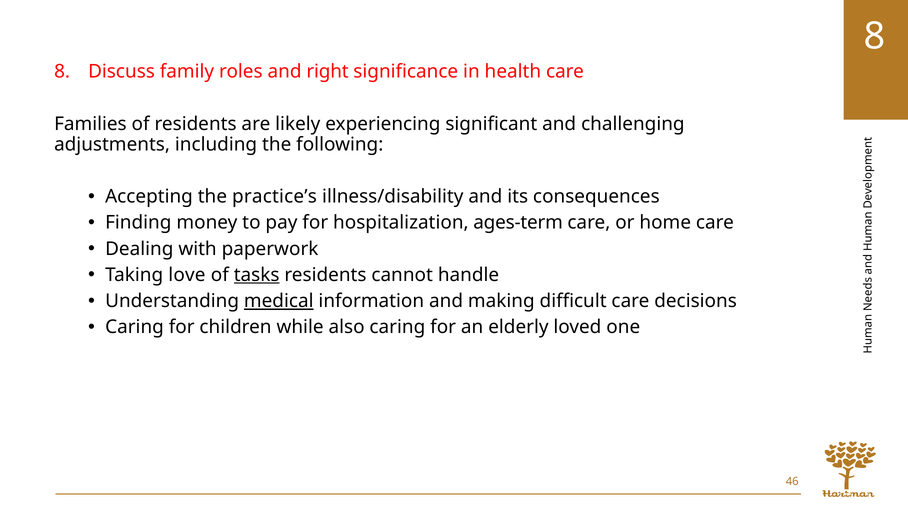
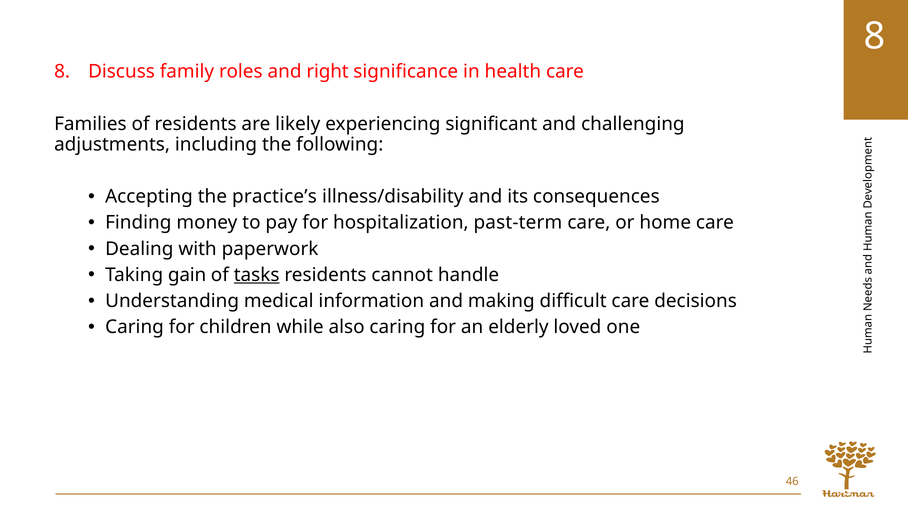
ages-term: ages-term -> past-term (518, 223)
love: love -> gain (187, 275)
medical underline: present -> none (279, 301)
